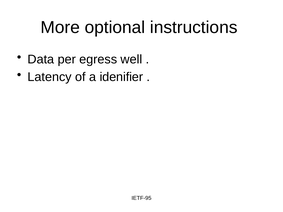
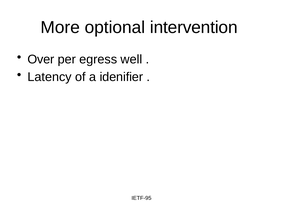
instructions: instructions -> intervention (194, 27)
Data: Data -> Over (41, 59)
